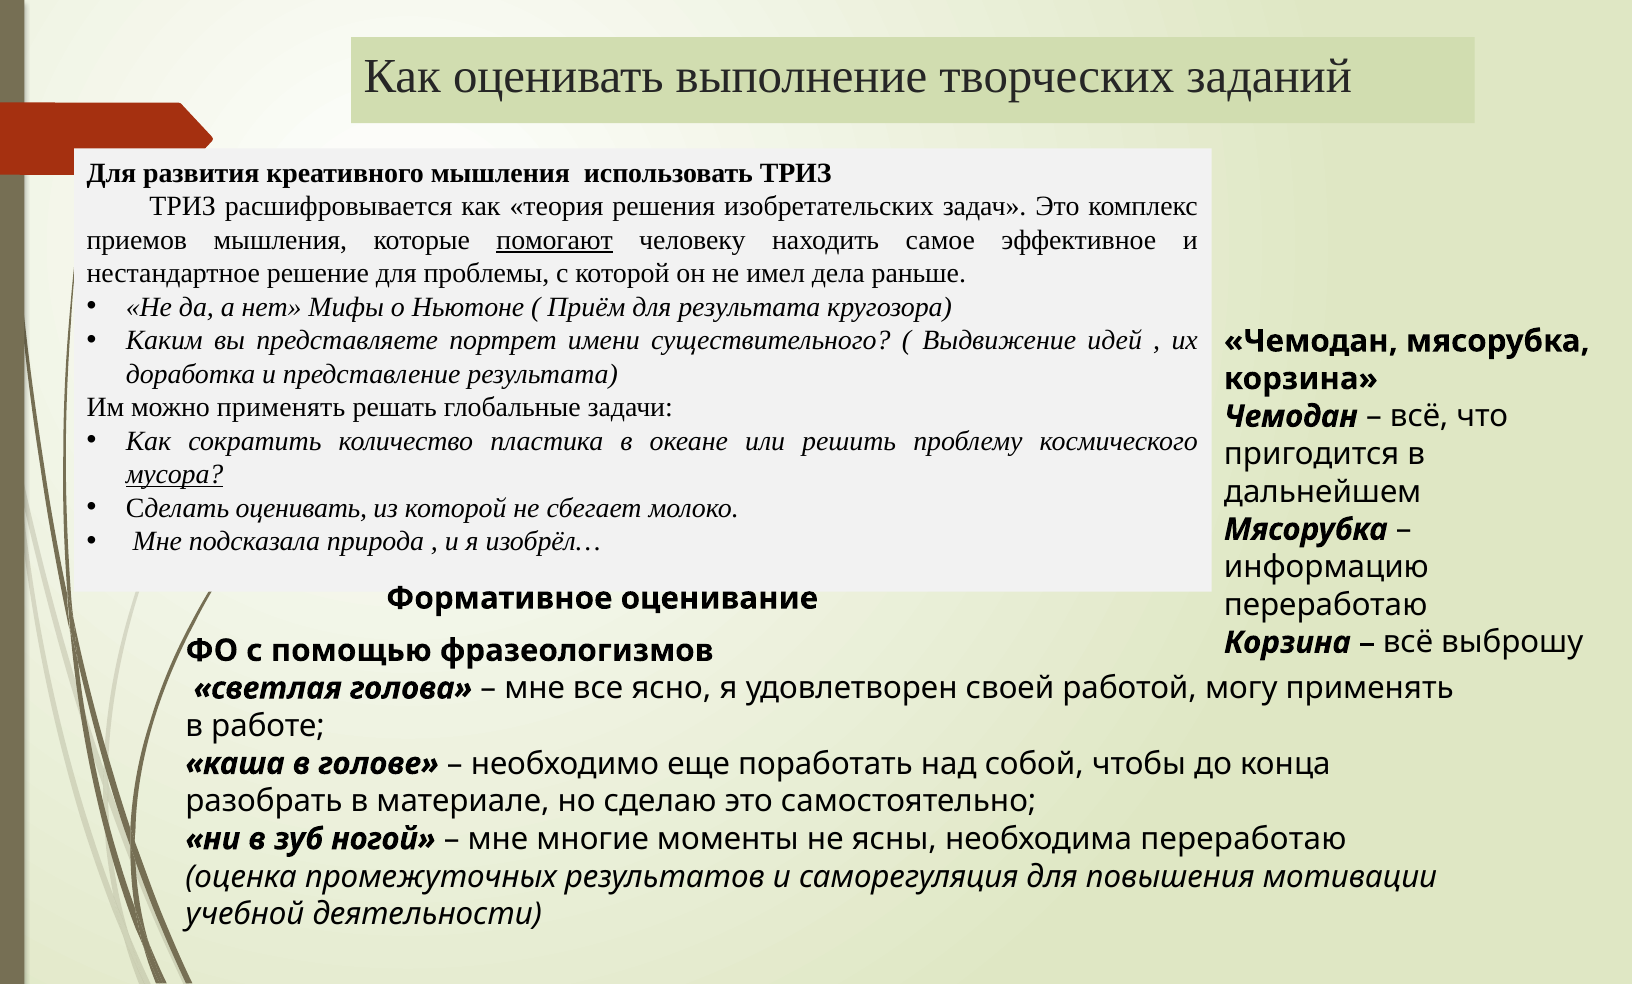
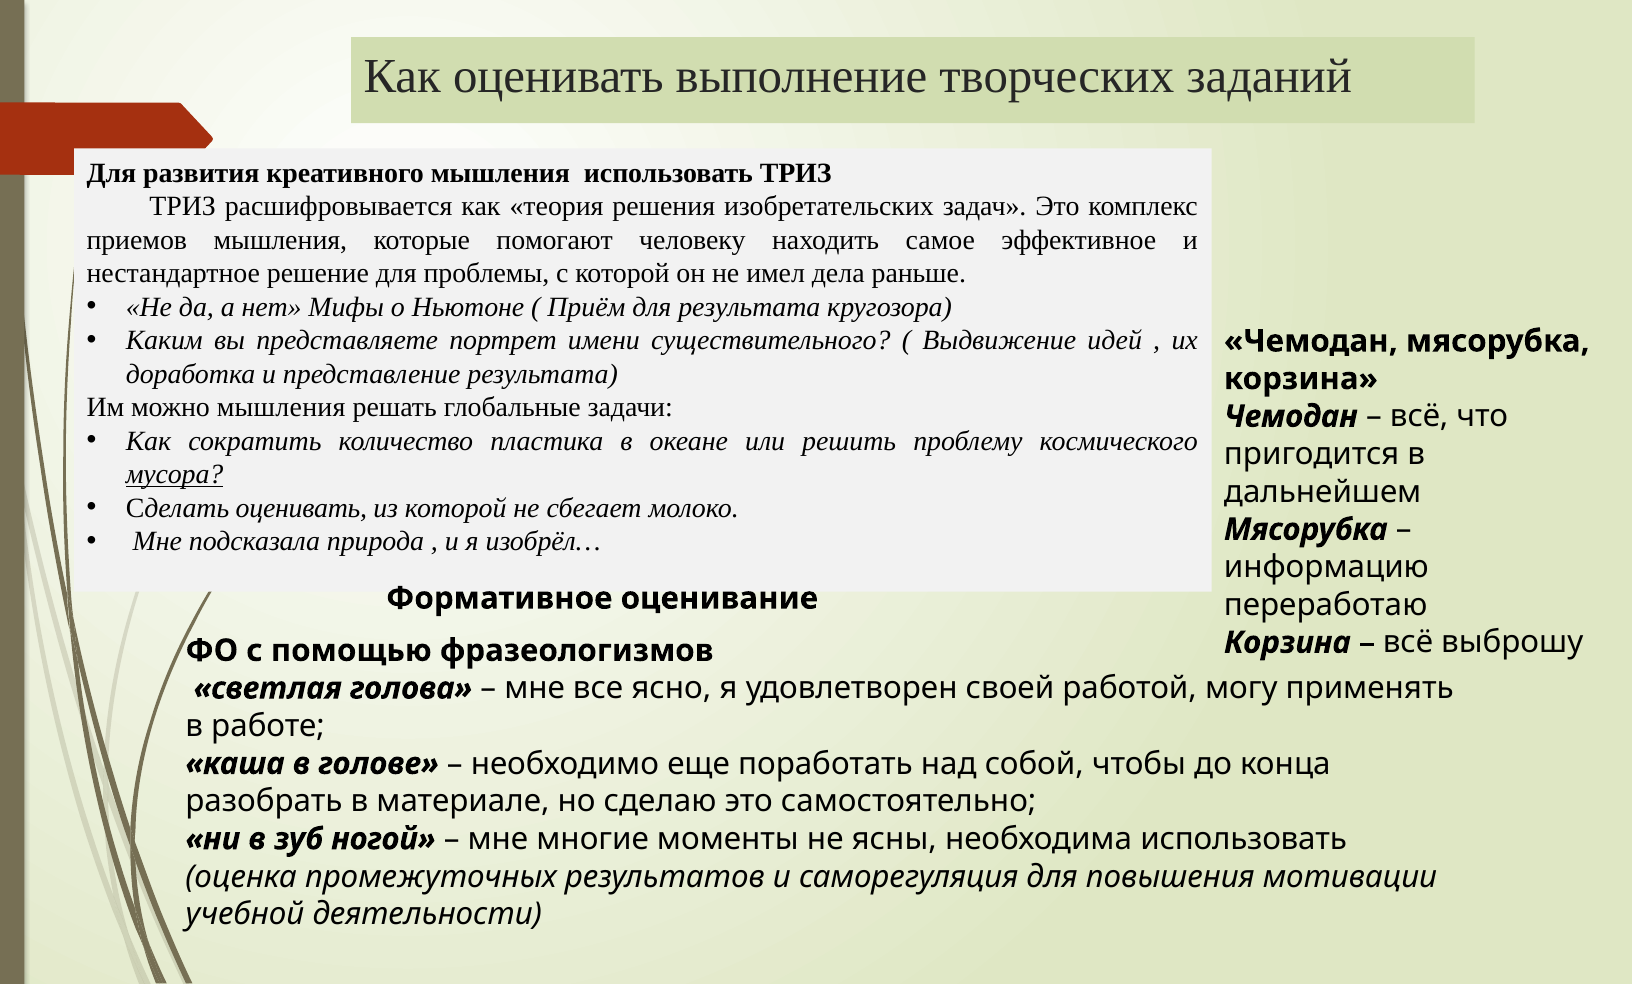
помогают underline: present -> none (555, 240)
можно применять: применять -> мышления (281, 408)
необходима переработаю: переработаю -> использовать (1244, 839)
